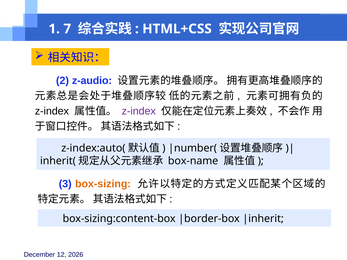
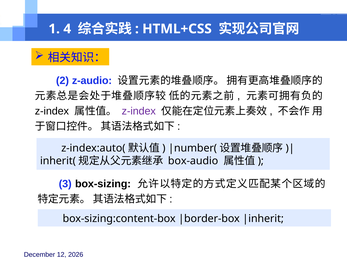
7: 7 -> 4 (67, 29)
box-name: box-name -> box-audio (193, 161)
box-sizing colour: orange -> black (103, 184)
